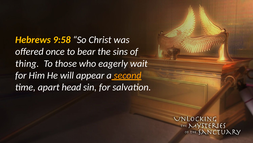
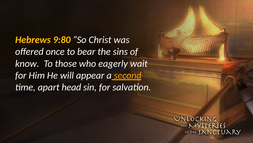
9:58: 9:58 -> 9:80 (62, 40)
thing: thing -> know (27, 63)
